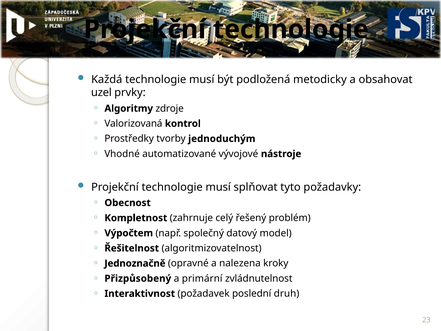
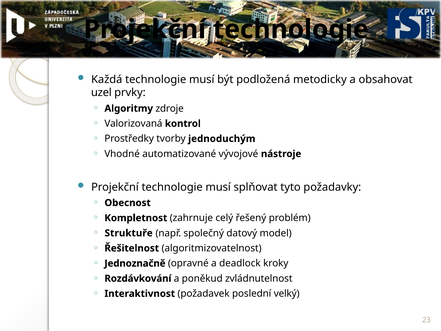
Výpočtem: Výpočtem -> Struktuře (129, 233)
nalezena: nalezena -> deadlock (240, 263)
Přizpůsobený: Přizpůsobený -> Rozdávkování (138, 278)
primární: primární -> poněkud (202, 278)
druh: druh -> velký (287, 293)
